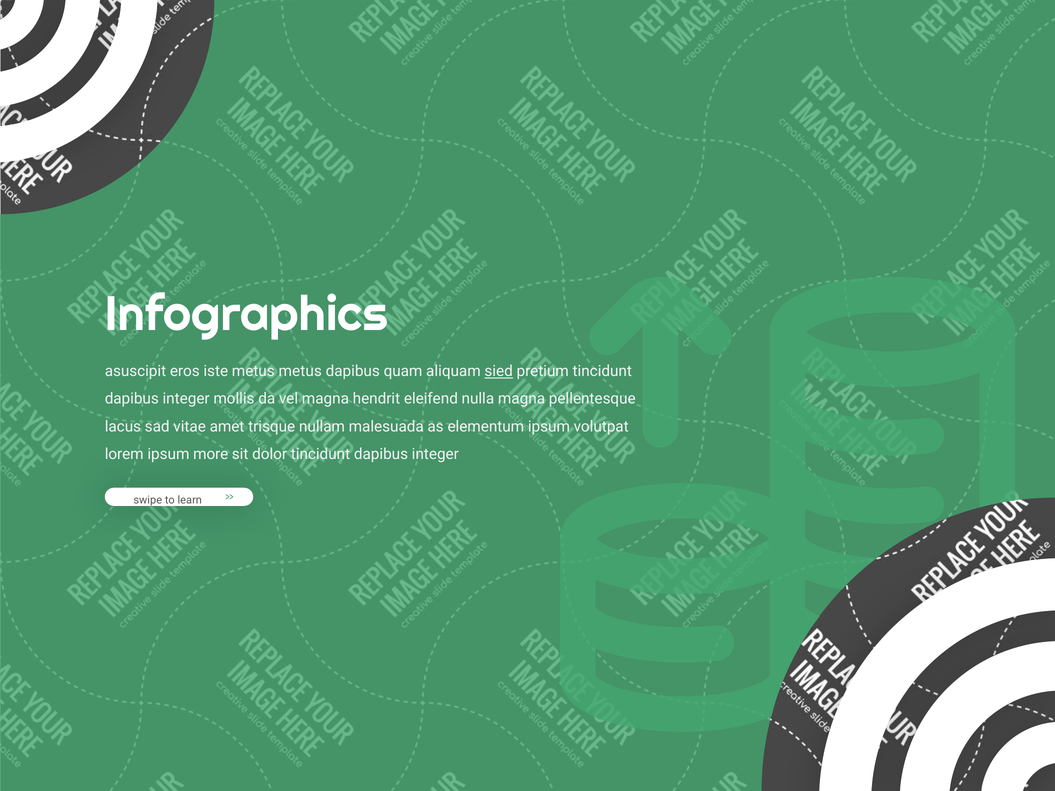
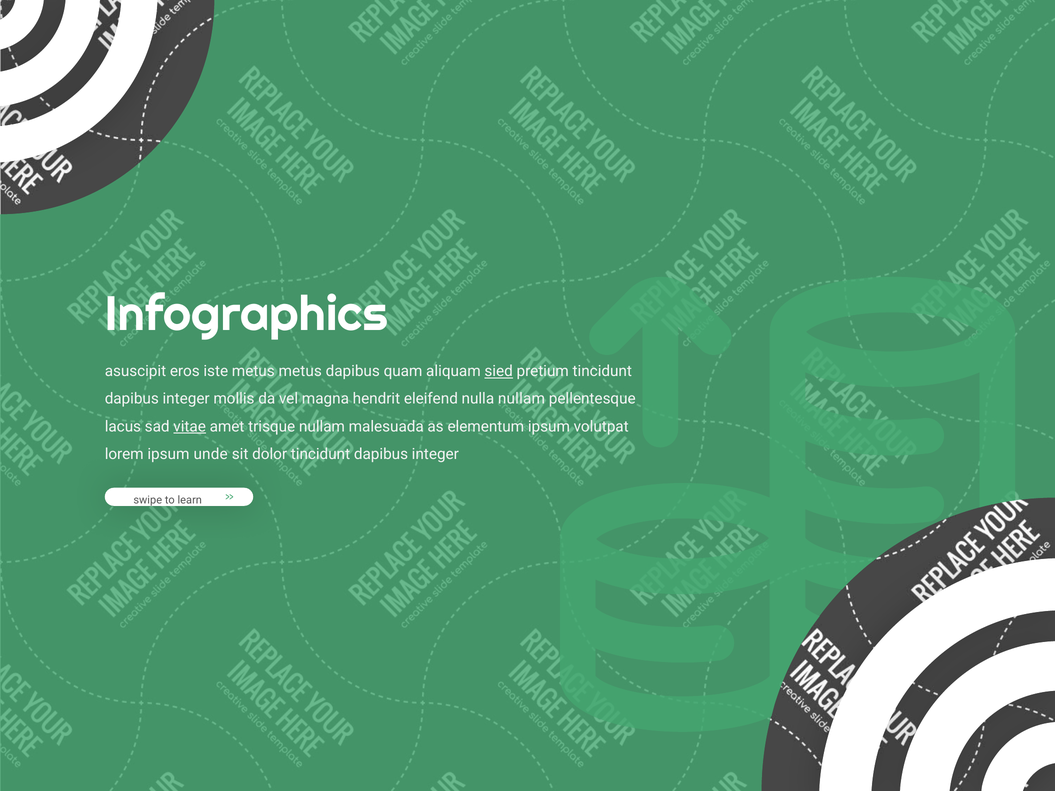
nulla magna: magna -> nullam (521, 399)
vitae underline: none -> present (190, 427)
more: more -> unde (211, 454)
